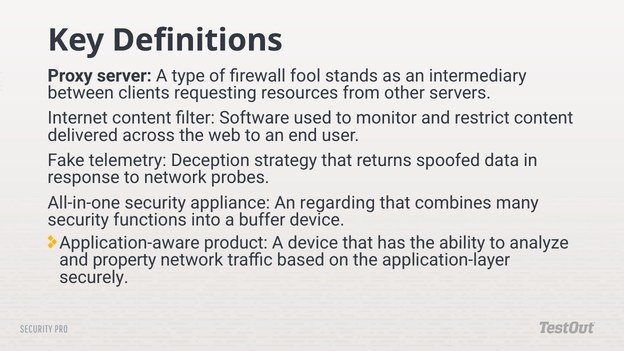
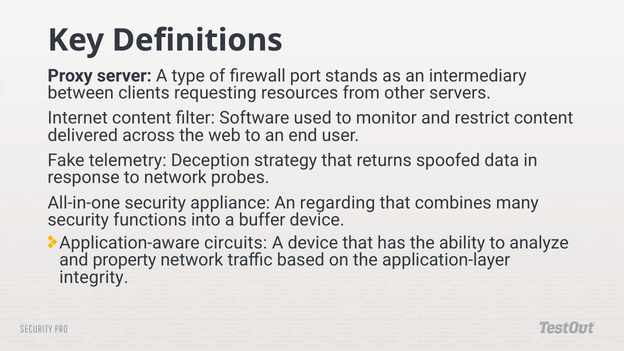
fool: fool -> port (305, 76)
product: product -> circuits (236, 243)
securely: securely -> integrity (94, 277)
